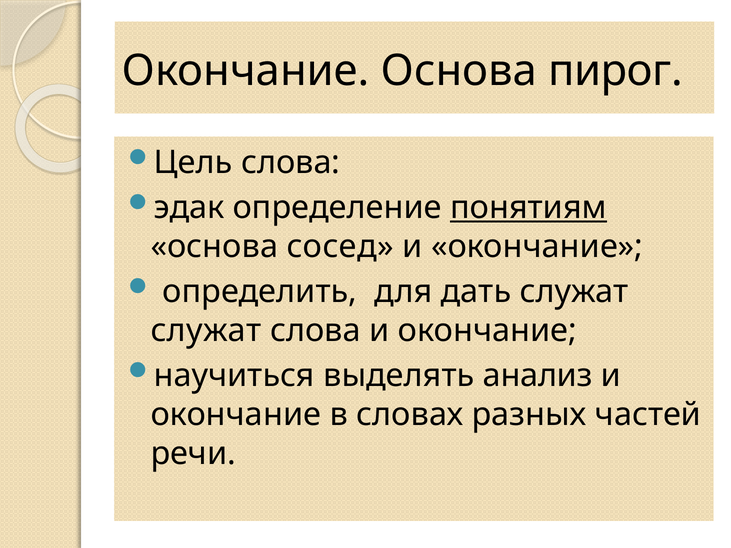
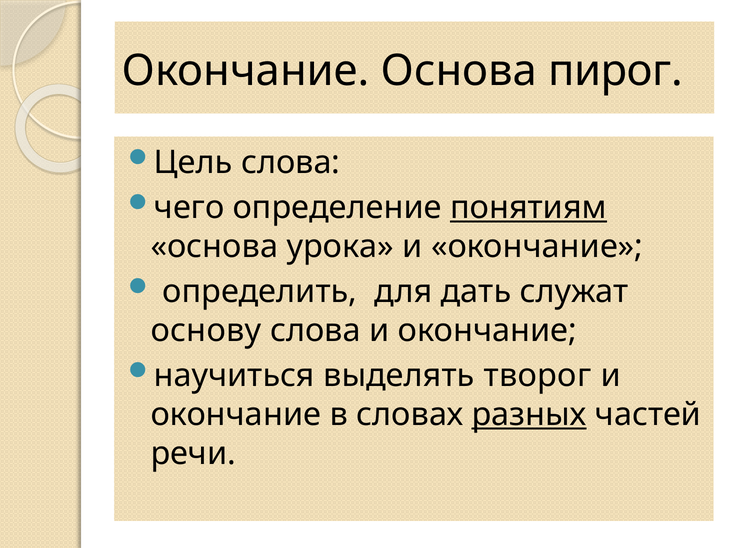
эдак: эдак -> чего (189, 208)
сосед: сосед -> урока (340, 247)
служат: служат -> основу (206, 331)
анализ: анализ -> творог (537, 376)
разных underline: none -> present (529, 415)
